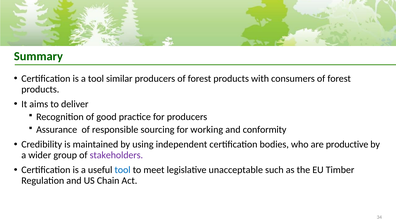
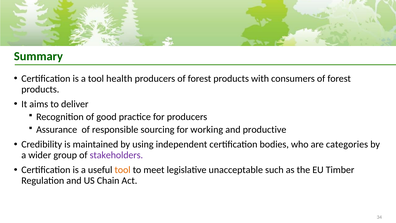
similar: similar -> health (119, 78)
conformity: conformity -> productive (265, 129)
productive: productive -> categories (347, 144)
tool colour: blue -> orange (123, 170)
